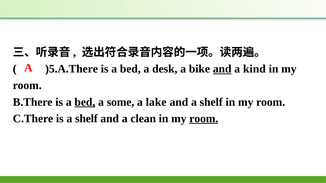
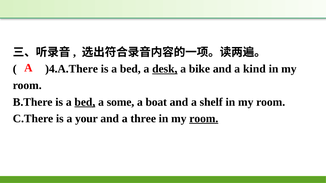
)5.A.There: )5.A.There -> )4.A.There (72, 69)
desk underline: none -> present (165, 69)
and underline: present -> none (222, 69)
lake: lake -> boat (156, 102)
is a shelf: shelf -> your (86, 119)
clean: clean -> three (143, 119)
